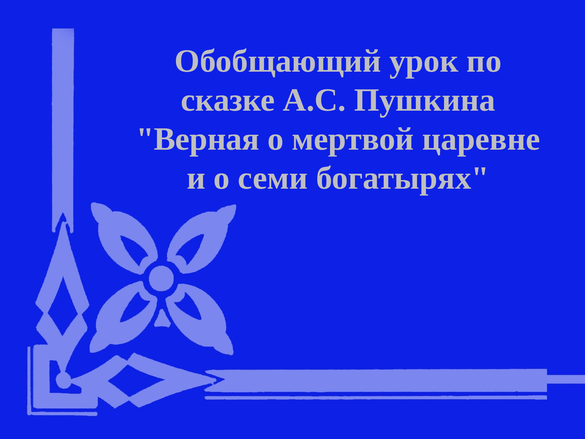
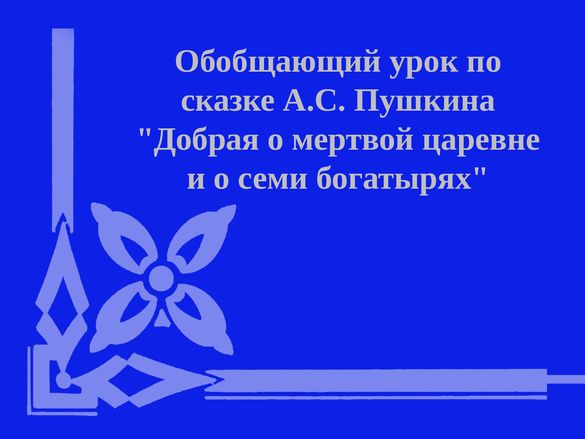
Верная: Верная -> Добрая (198, 139)
